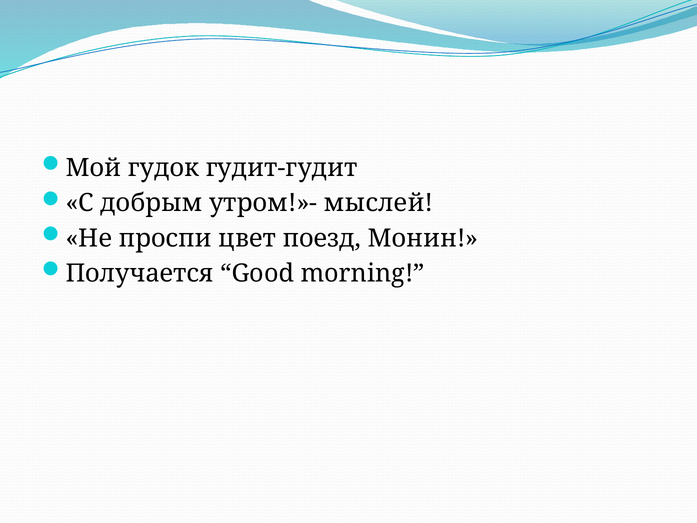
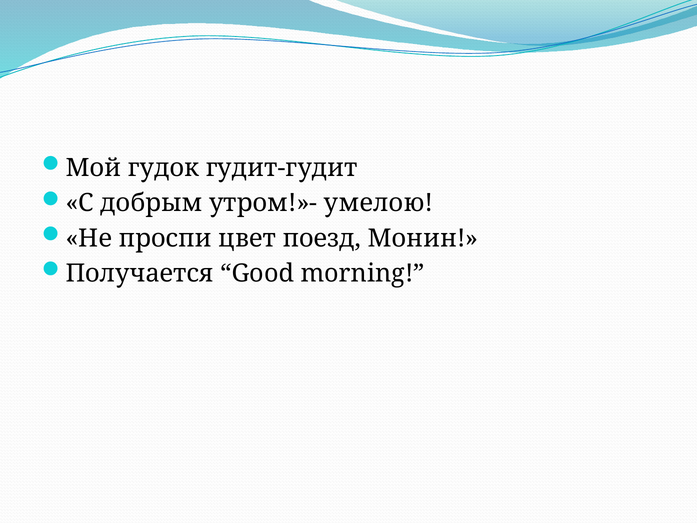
мыслей: мыслей -> умелою (379, 203)
